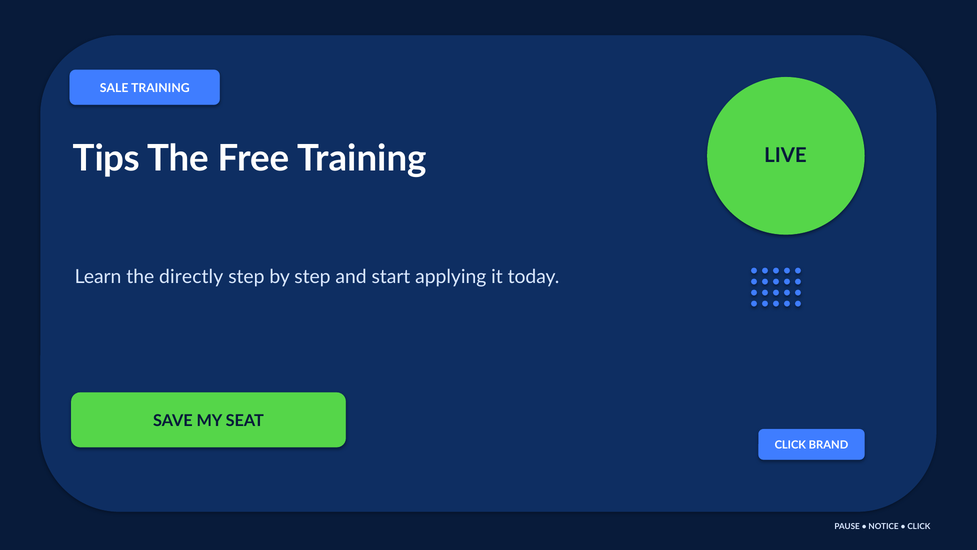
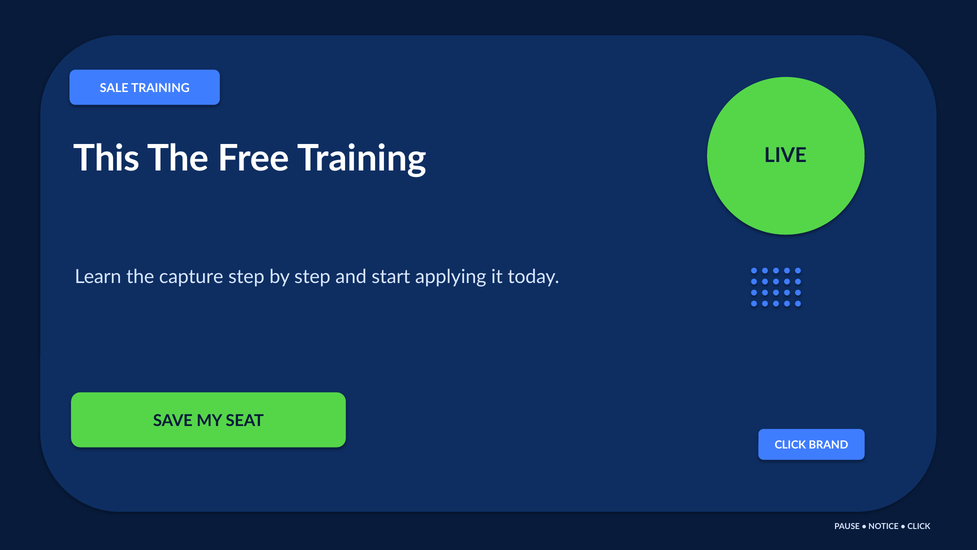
Tips: Tips -> This (106, 159)
directly: directly -> capture (191, 277)
